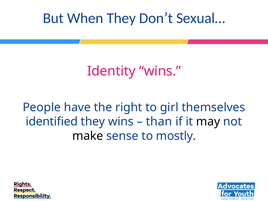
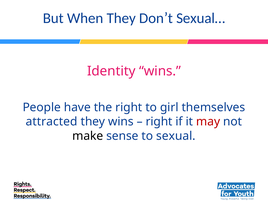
identified: identified -> attracted (52, 122)
than: than -> right (159, 122)
may colour: black -> red (208, 122)
mostly: mostly -> sexual (176, 136)
